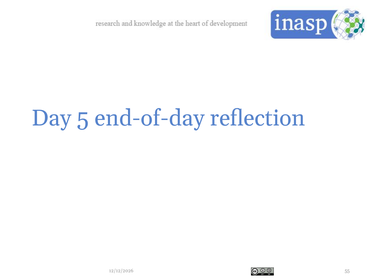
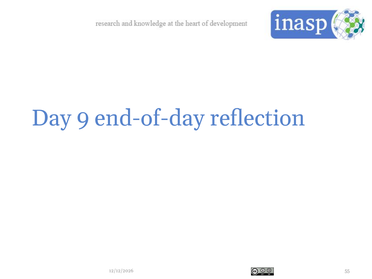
5: 5 -> 9 (83, 118)
